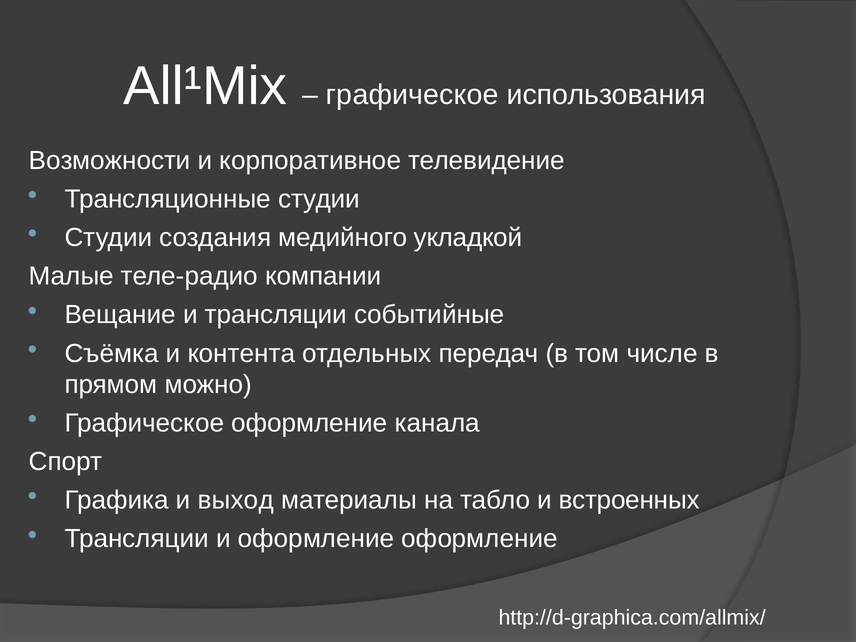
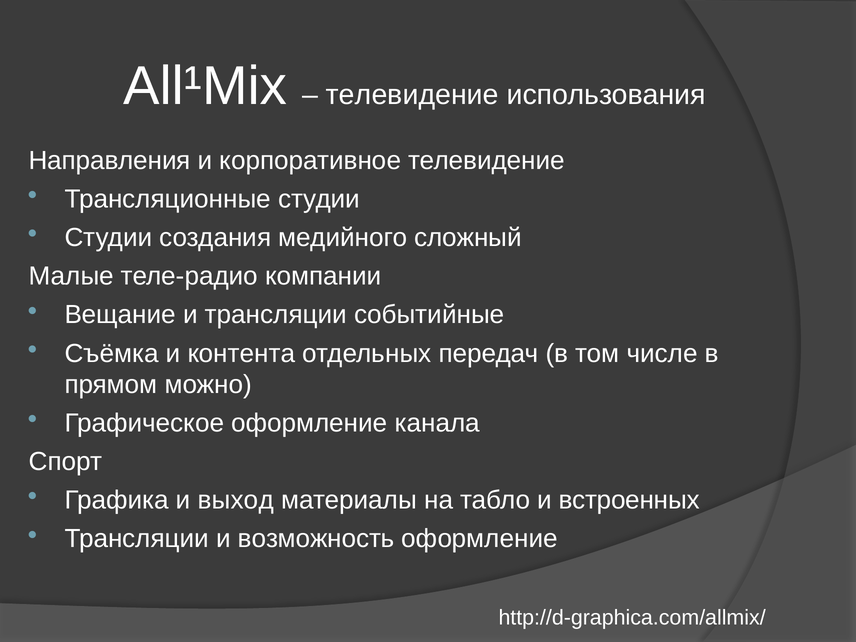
графическое: графическое -> телевидение (412, 95)
Возможности: Возможности -> Направления (110, 161)
укладкой: укладкой -> сложный (468, 238)
и оформление: оформление -> возможность (316, 539)
